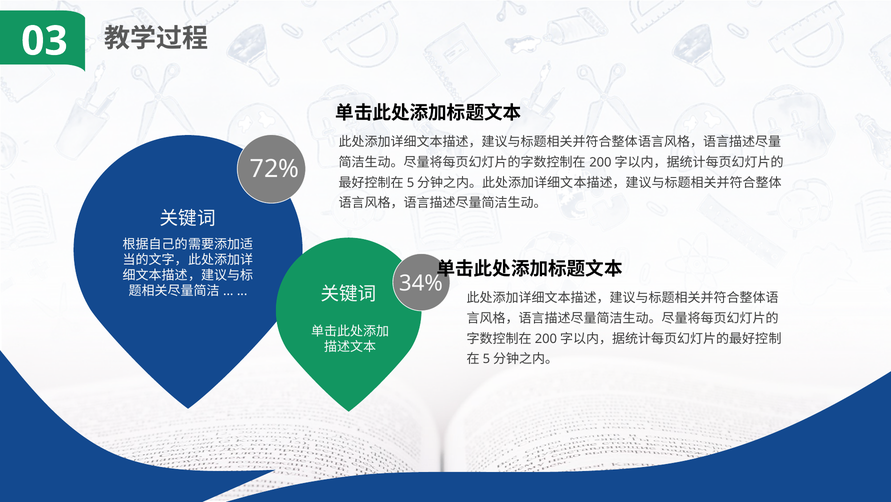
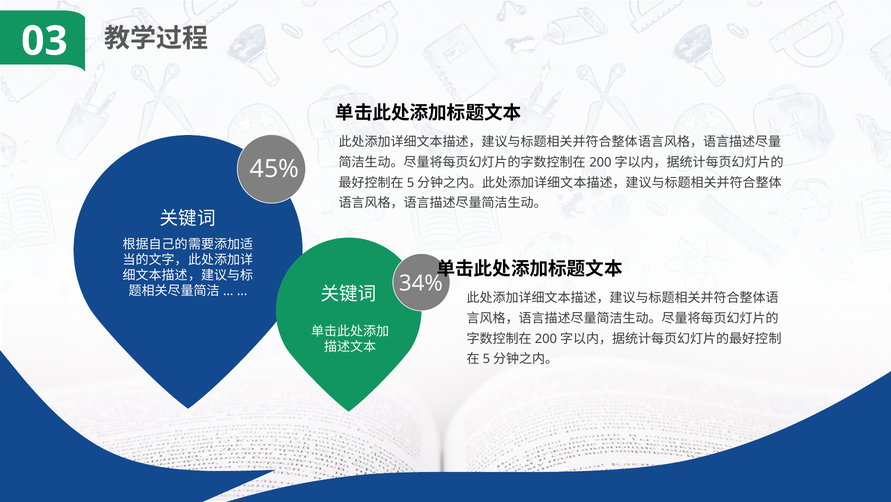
72%: 72% -> 45% (275, 169)
